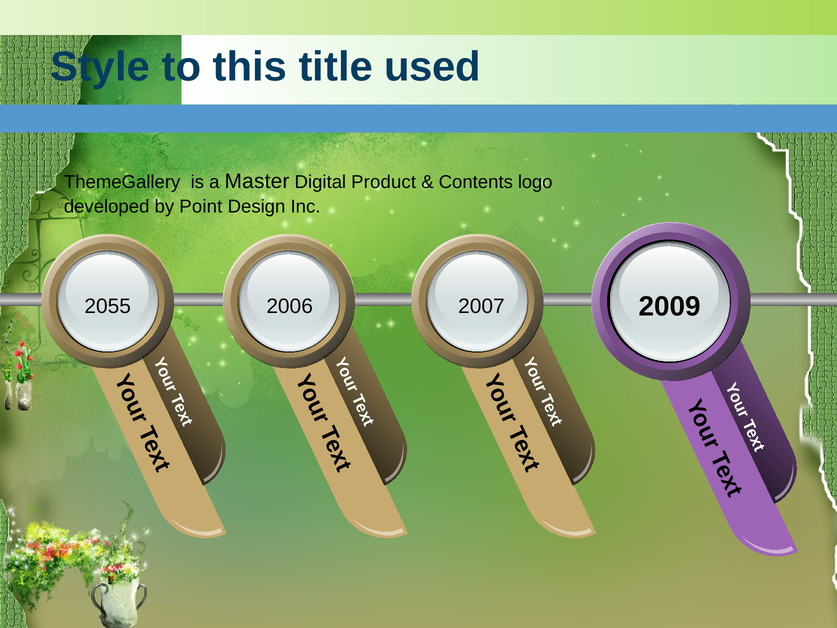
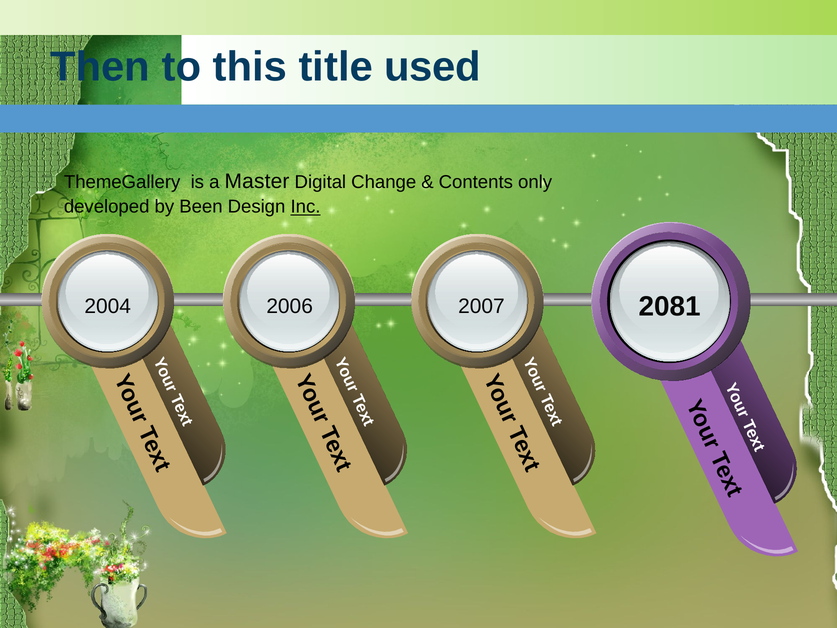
Style: Style -> Then (100, 67)
Product: Product -> Change (384, 182)
logo: logo -> only (535, 182)
Point: Point -> Been (201, 207)
Inc underline: none -> present (305, 207)
2055: 2055 -> 2004 (108, 306)
2009: 2009 -> 2081 (670, 307)
